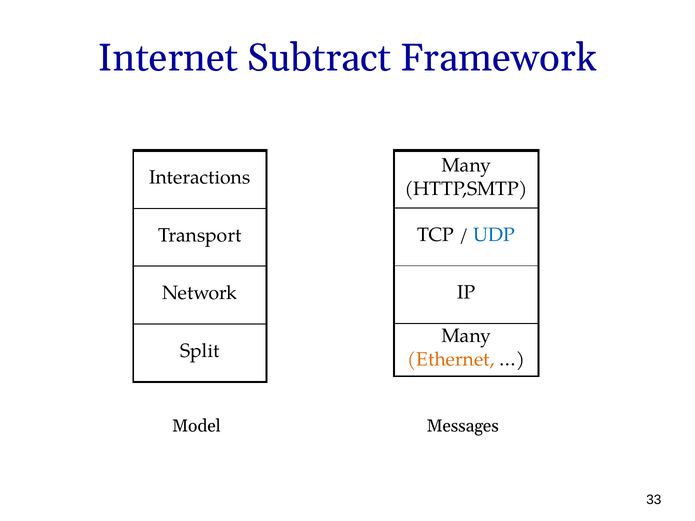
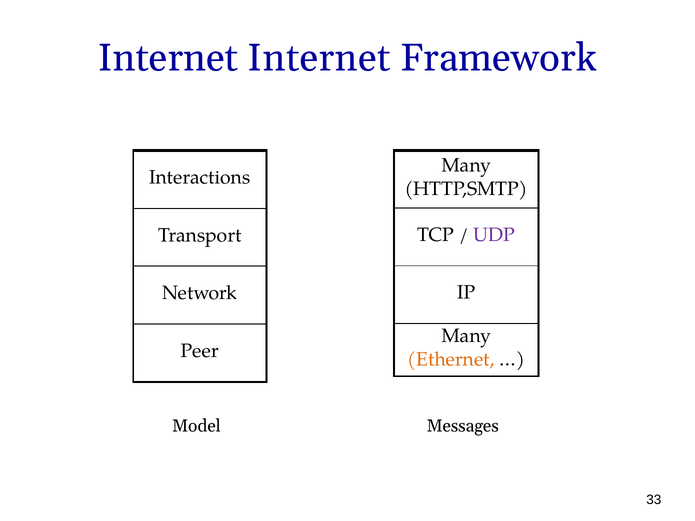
Internet Subtract: Subtract -> Internet (319, 58)
UDP colour: blue -> purple (494, 235)
Split: Split -> Peer (200, 351)
